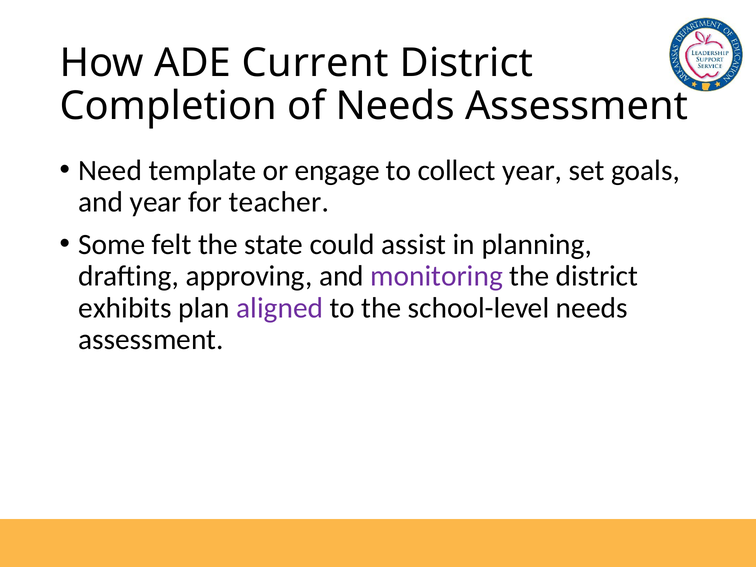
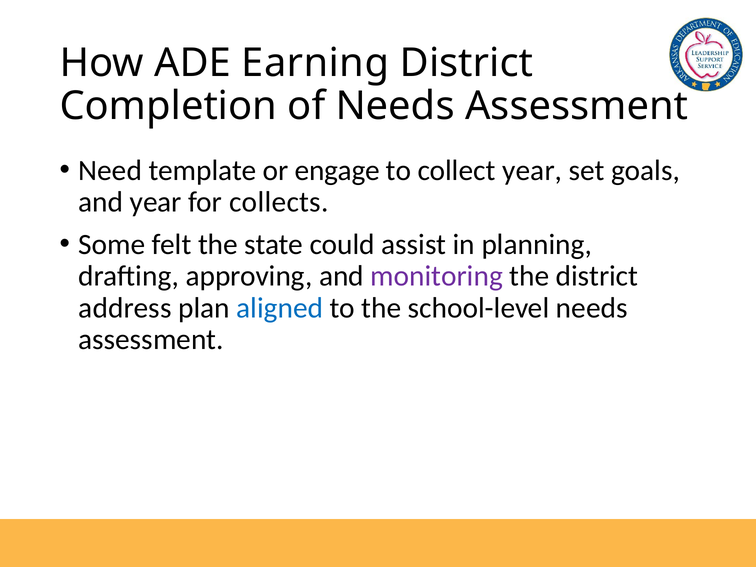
Current: Current -> Earning (315, 63)
teacher: teacher -> collects (279, 202)
exhibits: exhibits -> address (125, 308)
aligned colour: purple -> blue (280, 308)
